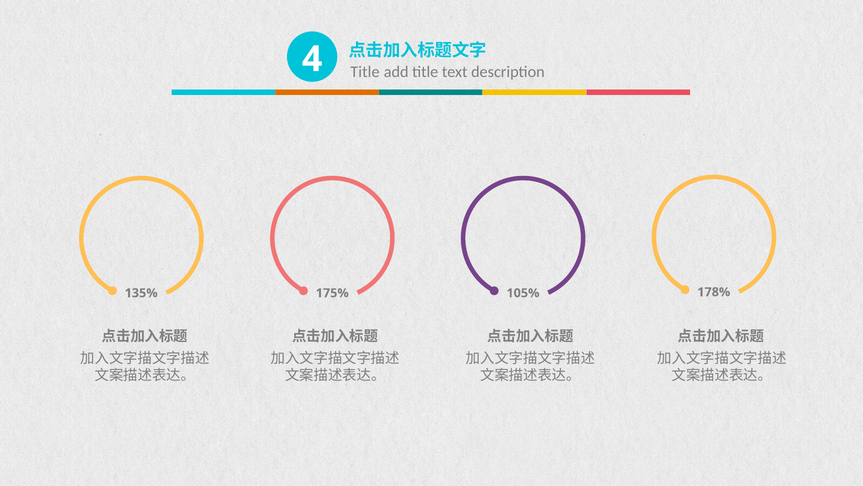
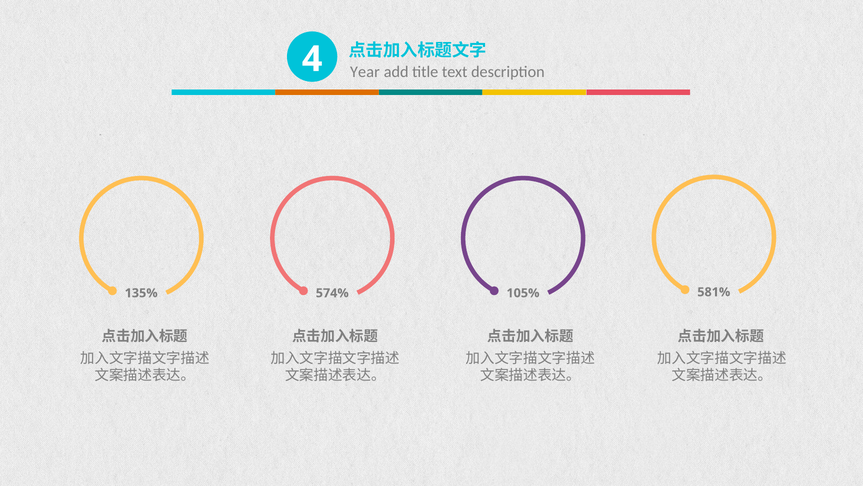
Title: Title -> Year (365, 72)
175%: 175% -> 574% (332, 293)
178%: 178% -> 581% (714, 292)
